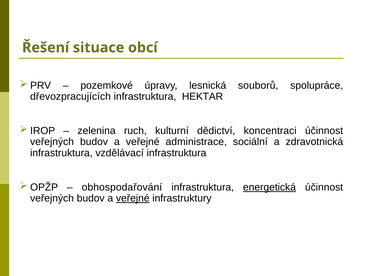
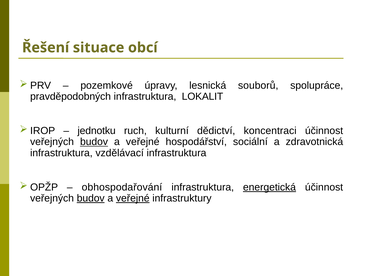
dřevozpracujících: dřevozpracujících -> pravděpodobných (71, 96)
HEKTAR: HEKTAR -> LOKALIT (203, 96)
zelenina: zelenina -> jednotku (97, 131)
budov underline: none -> present (94, 142)
administrace: administrace -> hospodářství (196, 142)
budov underline: none -> present (91, 198)
